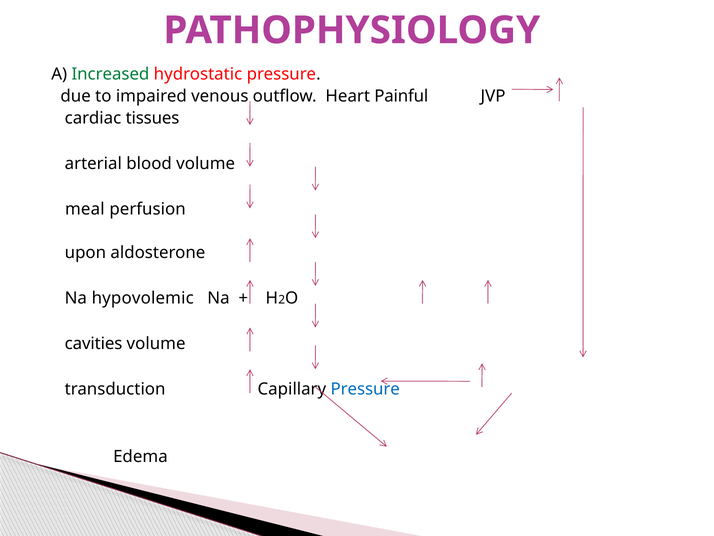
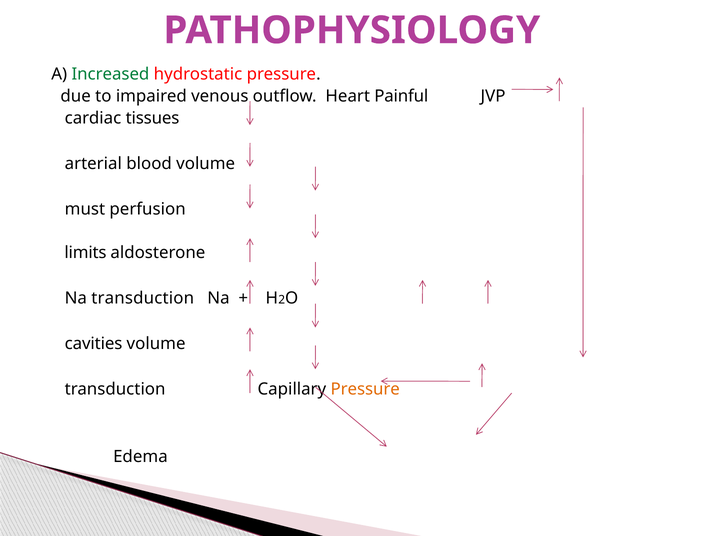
meal: meal -> must (85, 209)
upon: upon -> limits (85, 252)
Na hypovolemic: hypovolemic -> transduction (143, 298)
Pressure colour: blue -> orange (365, 389)
